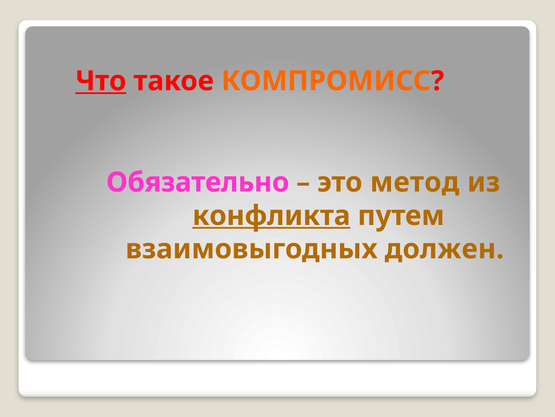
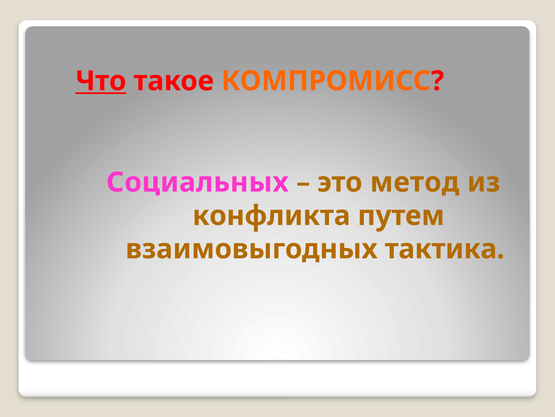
Обязательно: Обязательно -> Социальных (197, 182)
конфликта underline: present -> none (271, 215)
должен: должен -> тактика (445, 249)
